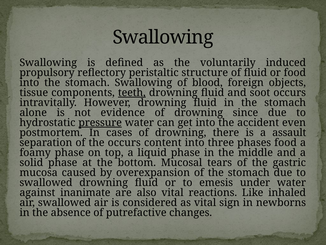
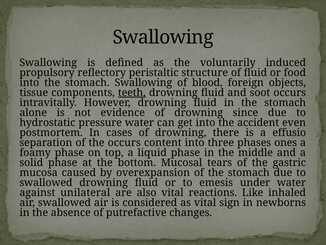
pressure underline: present -> none (100, 122)
assault: assault -> effusio (289, 132)
phases food: food -> ones (286, 142)
inanimate: inanimate -> unilateral (85, 192)
